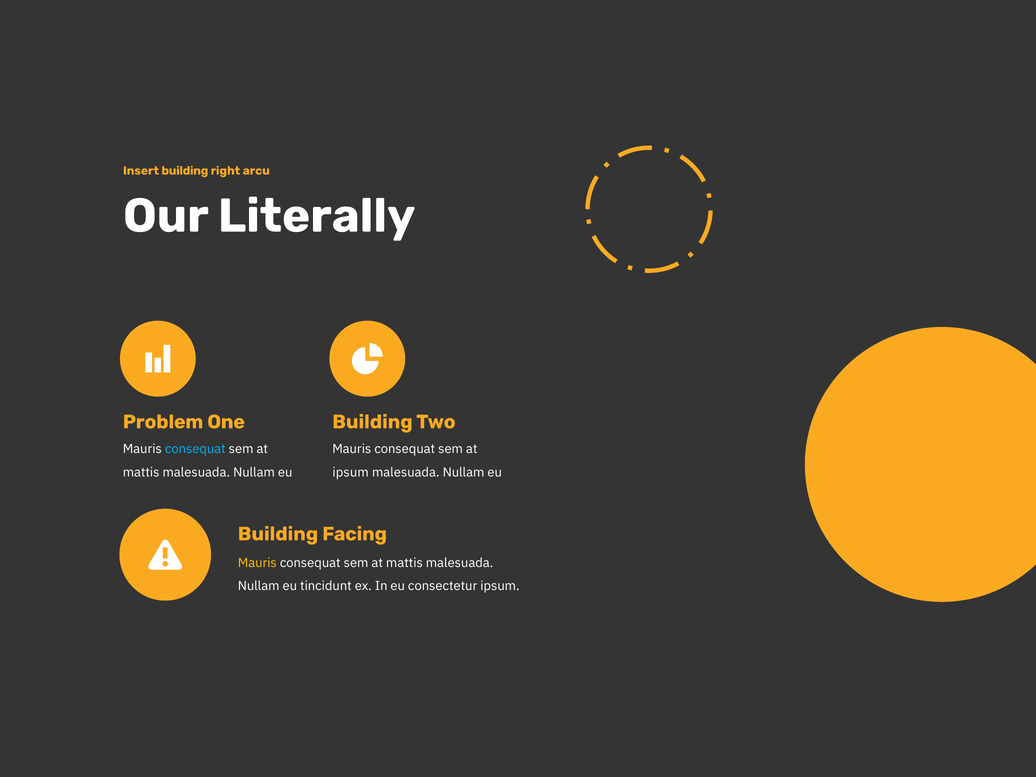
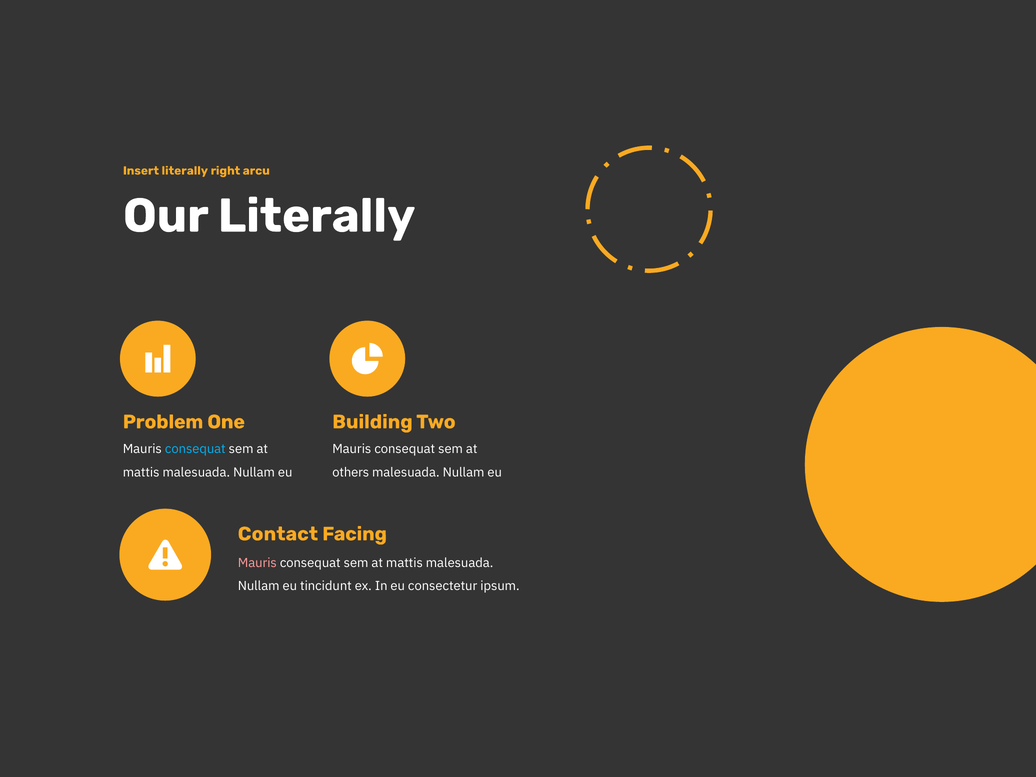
Insert building: building -> literally (185, 171)
ipsum: ipsum -> others (351, 473)
Building: Building -> Contact (278, 534)
Mauris colour: yellow -> pink (257, 563)
